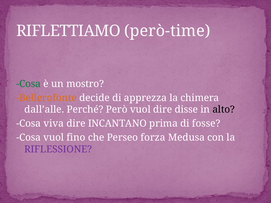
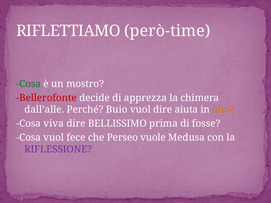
Bellerofonte colour: orange -> red (46, 98)
Però: Però -> Buio (117, 110)
disse: disse -> aiuta (186, 110)
alto colour: black -> orange (224, 110)
INCANTANO: INCANTANO -> BELLISSIMO (117, 124)
fino: fino -> fece (76, 138)
forza: forza -> vuole (153, 138)
